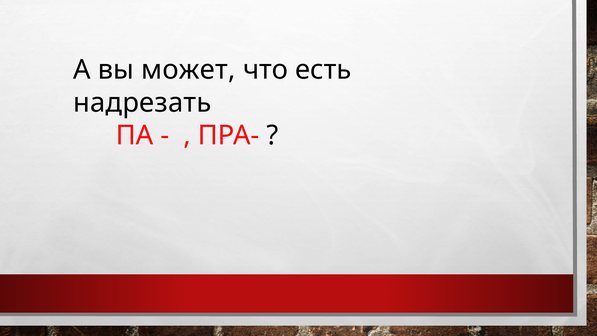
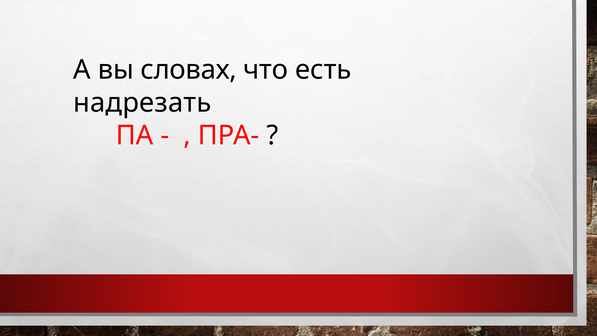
может: может -> словах (189, 70)
